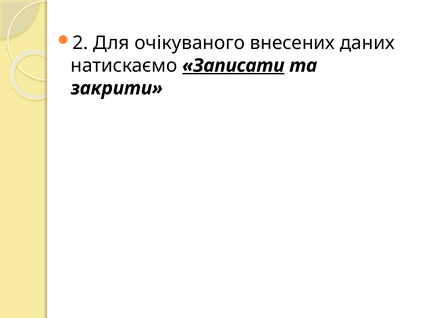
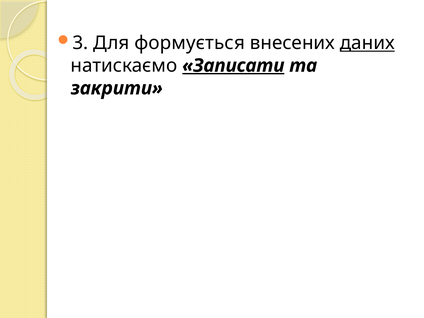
2: 2 -> 3 (80, 43)
очікуваного: очікуваного -> формується (190, 43)
даних underline: none -> present (367, 43)
